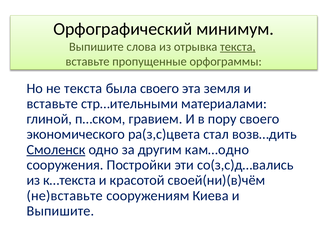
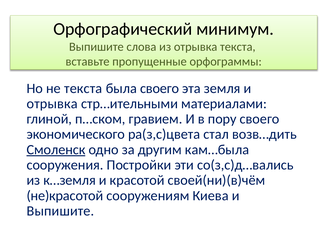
текста underline: present -> none (238, 47)
вставьте: вставьте -> отрывка (52, 104)
кам…одно: кам…одно -> кам…была (217, 150)
к…текста: к…текста -> к…земля (70, 181)
не)вставьте: не)вставьте -> не)красотой (65, 196)
